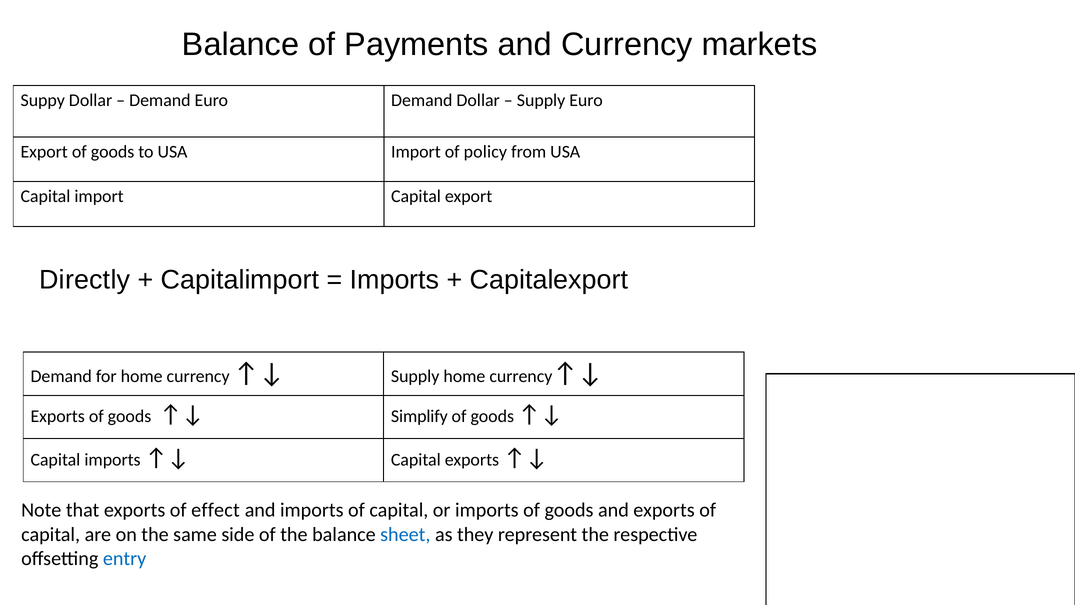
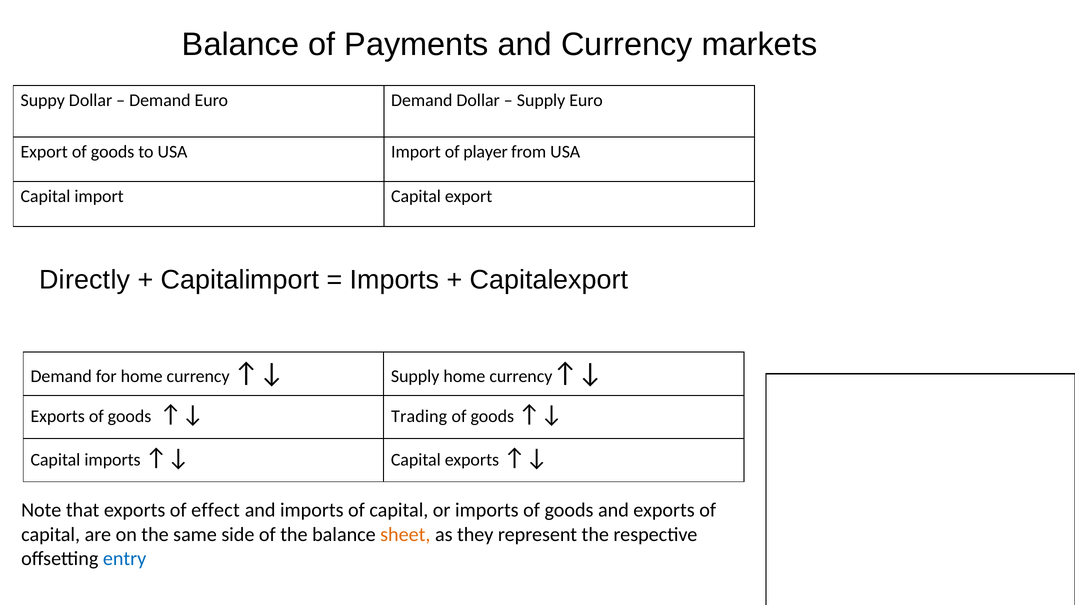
policy: policy -> player (486, 152)
Simplify: Simplify -> Trading (419, 416)
sheet colour: blue -> orange (405, 534)
